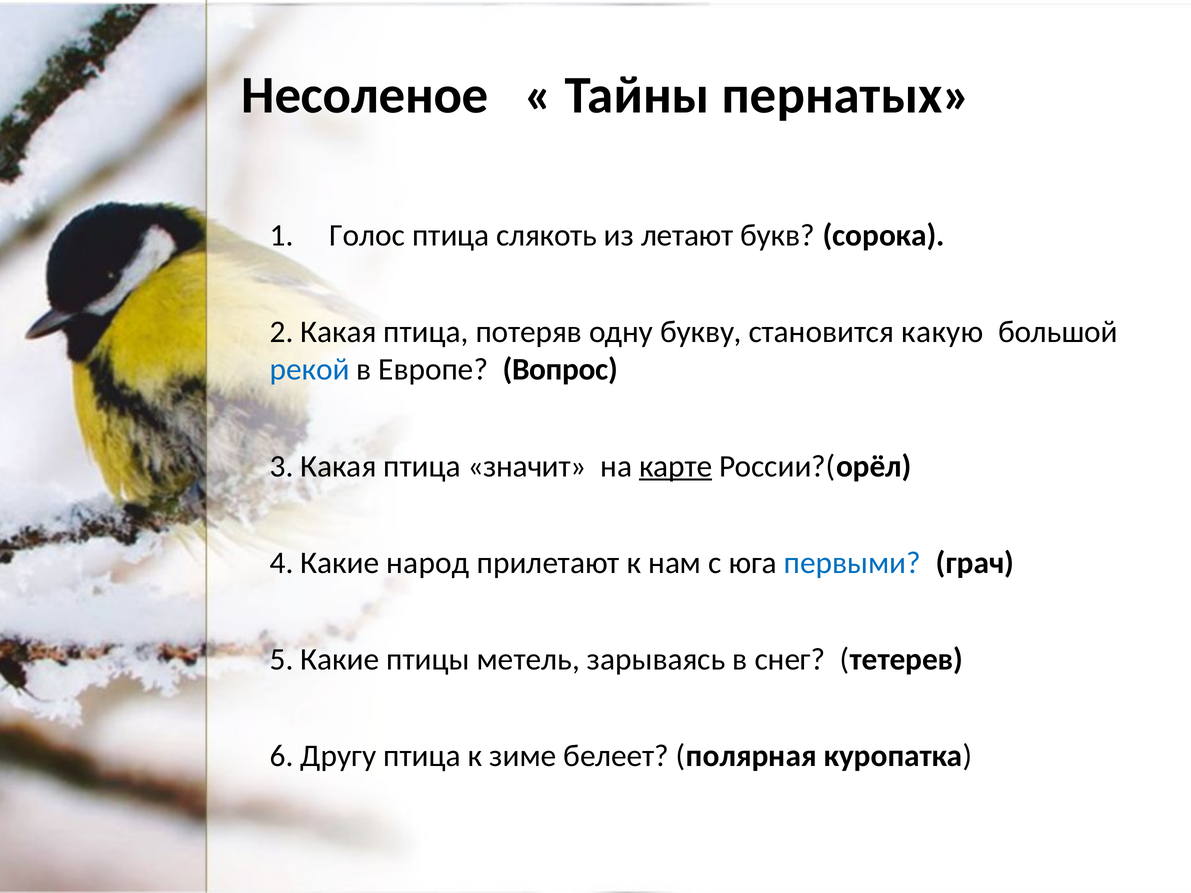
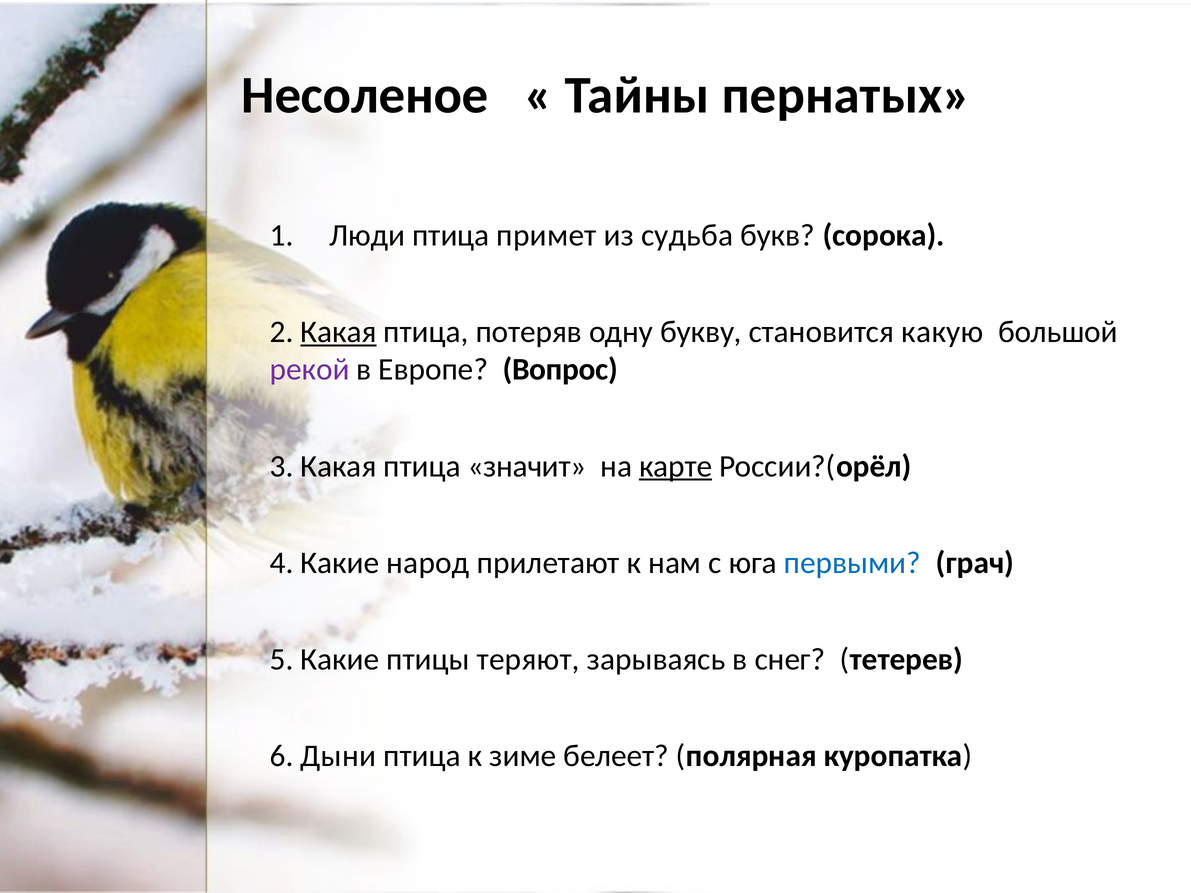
Голос: Голос -> Люди (367, 235)
слякоть: слякоть -> примет (547, 235)
летают: летают -> судьба (687, 235)
Какая underline: none -> present (339, 332)
рекой colour: blue -> purple (310, 370)
метель: метель -> теряют (528, 659)
Другу: Другу -> Дыни (338, 756)
